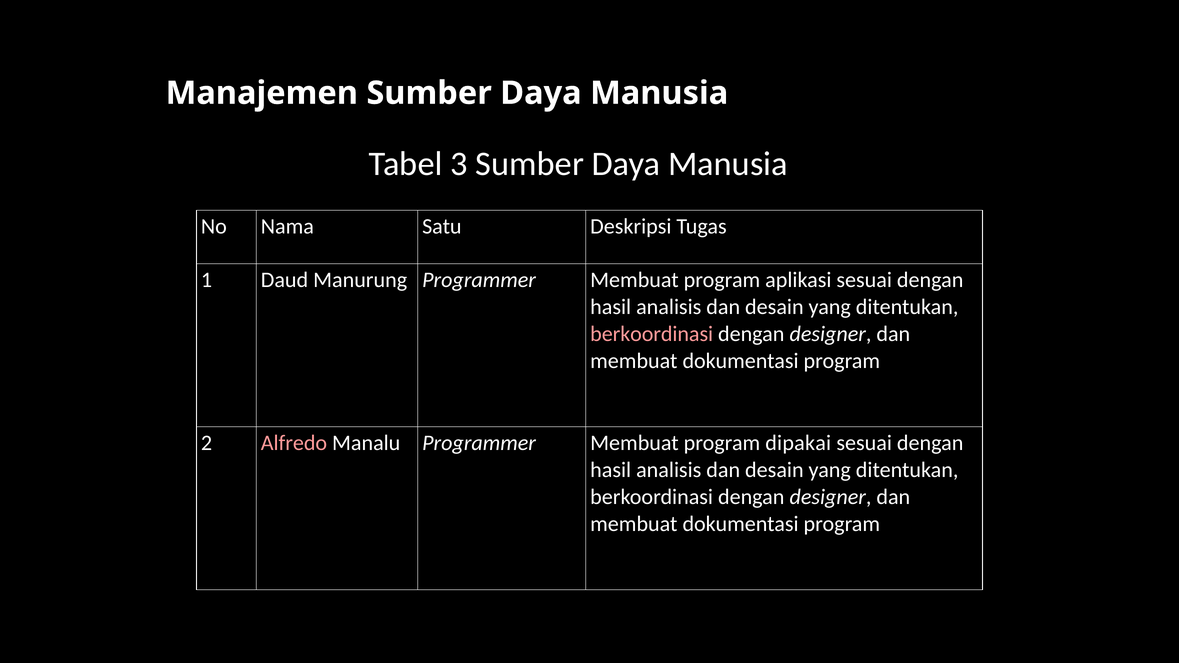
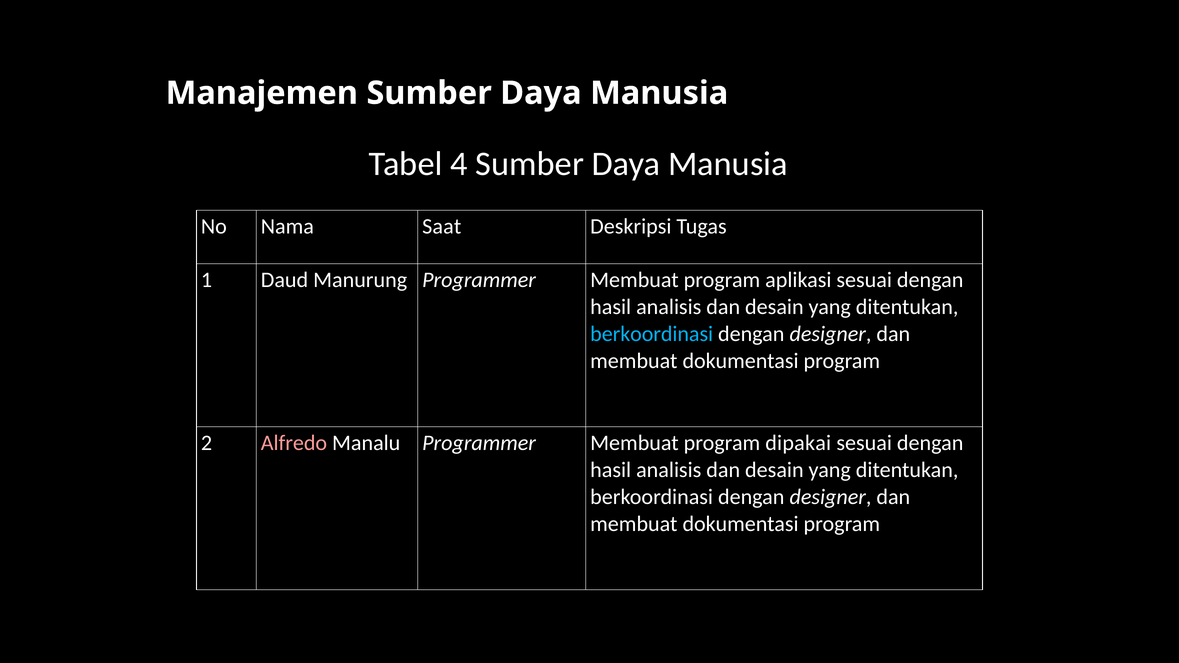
3: 3 -> 4 (459, 164)
Satu: Satu -> Saat (442, 226)
berkoordinasi colour: pink -> light blue (652, 334)
